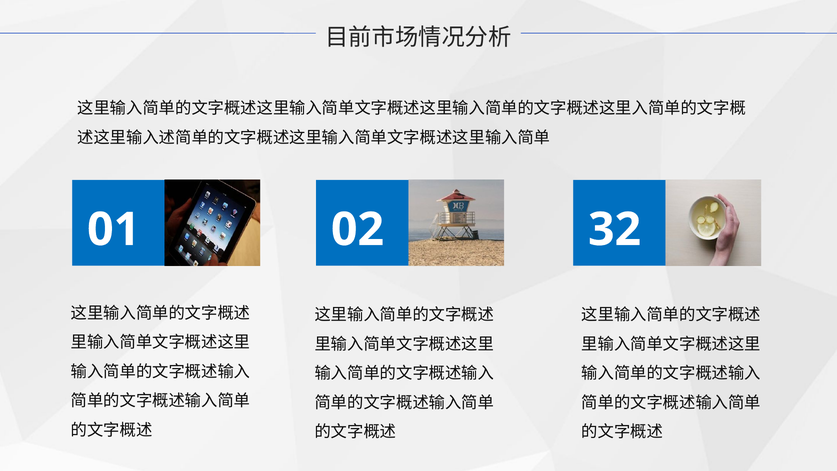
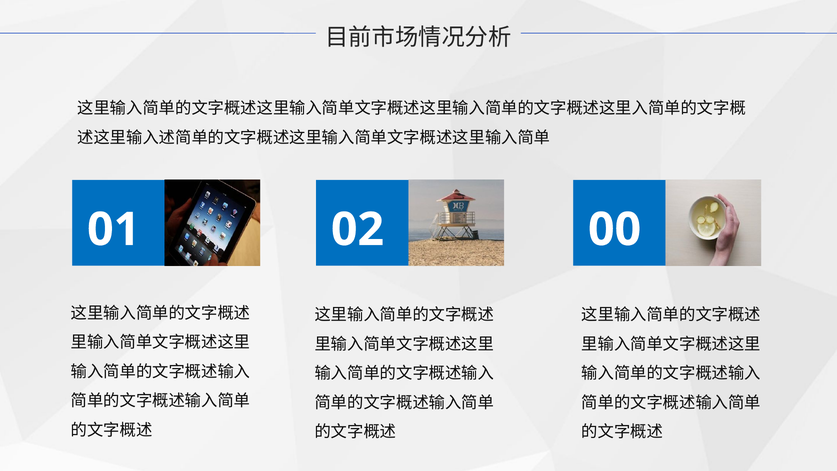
32: 32 -> 00 (615, 229)
